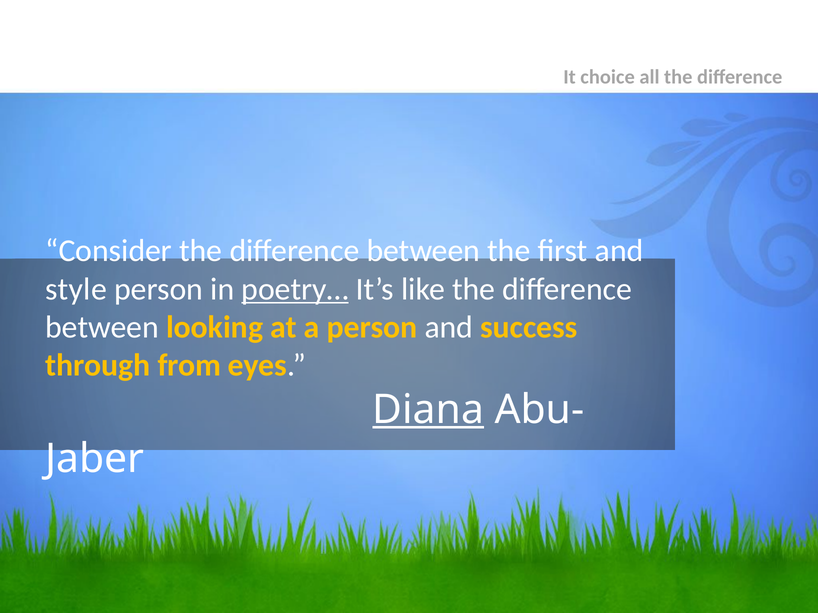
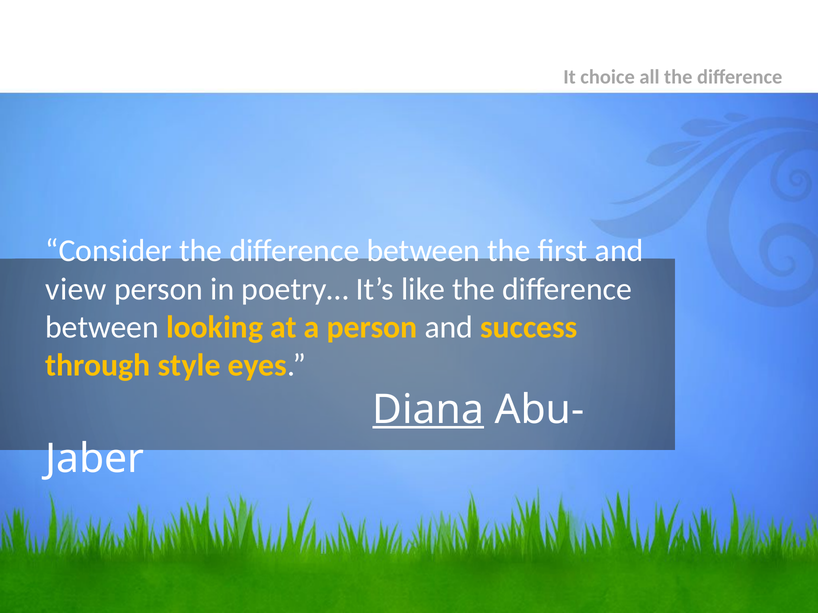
style: style -> view (76, 289)
poetry… underline: present -> none (295, 289)
from: from -> style (189, 366)
